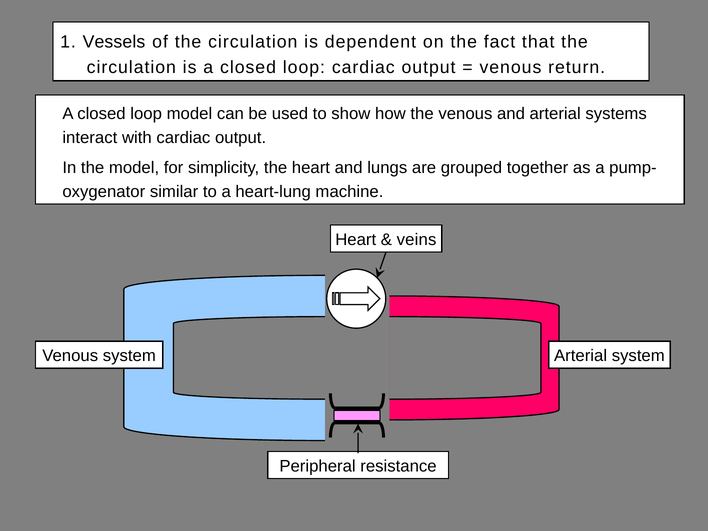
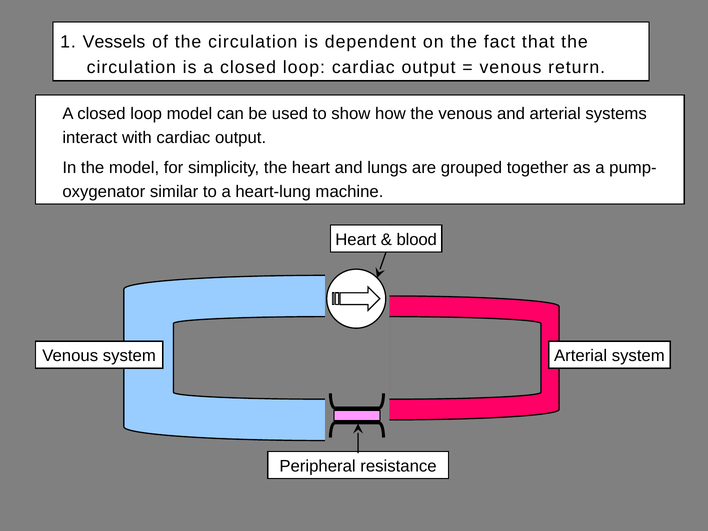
veins: veins -> blood (417, 240)
